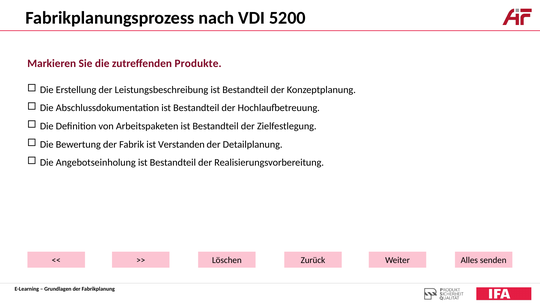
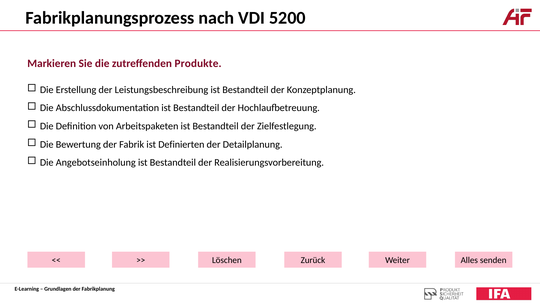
Verstanden: Verstanden -> Definierten (181, 145)
